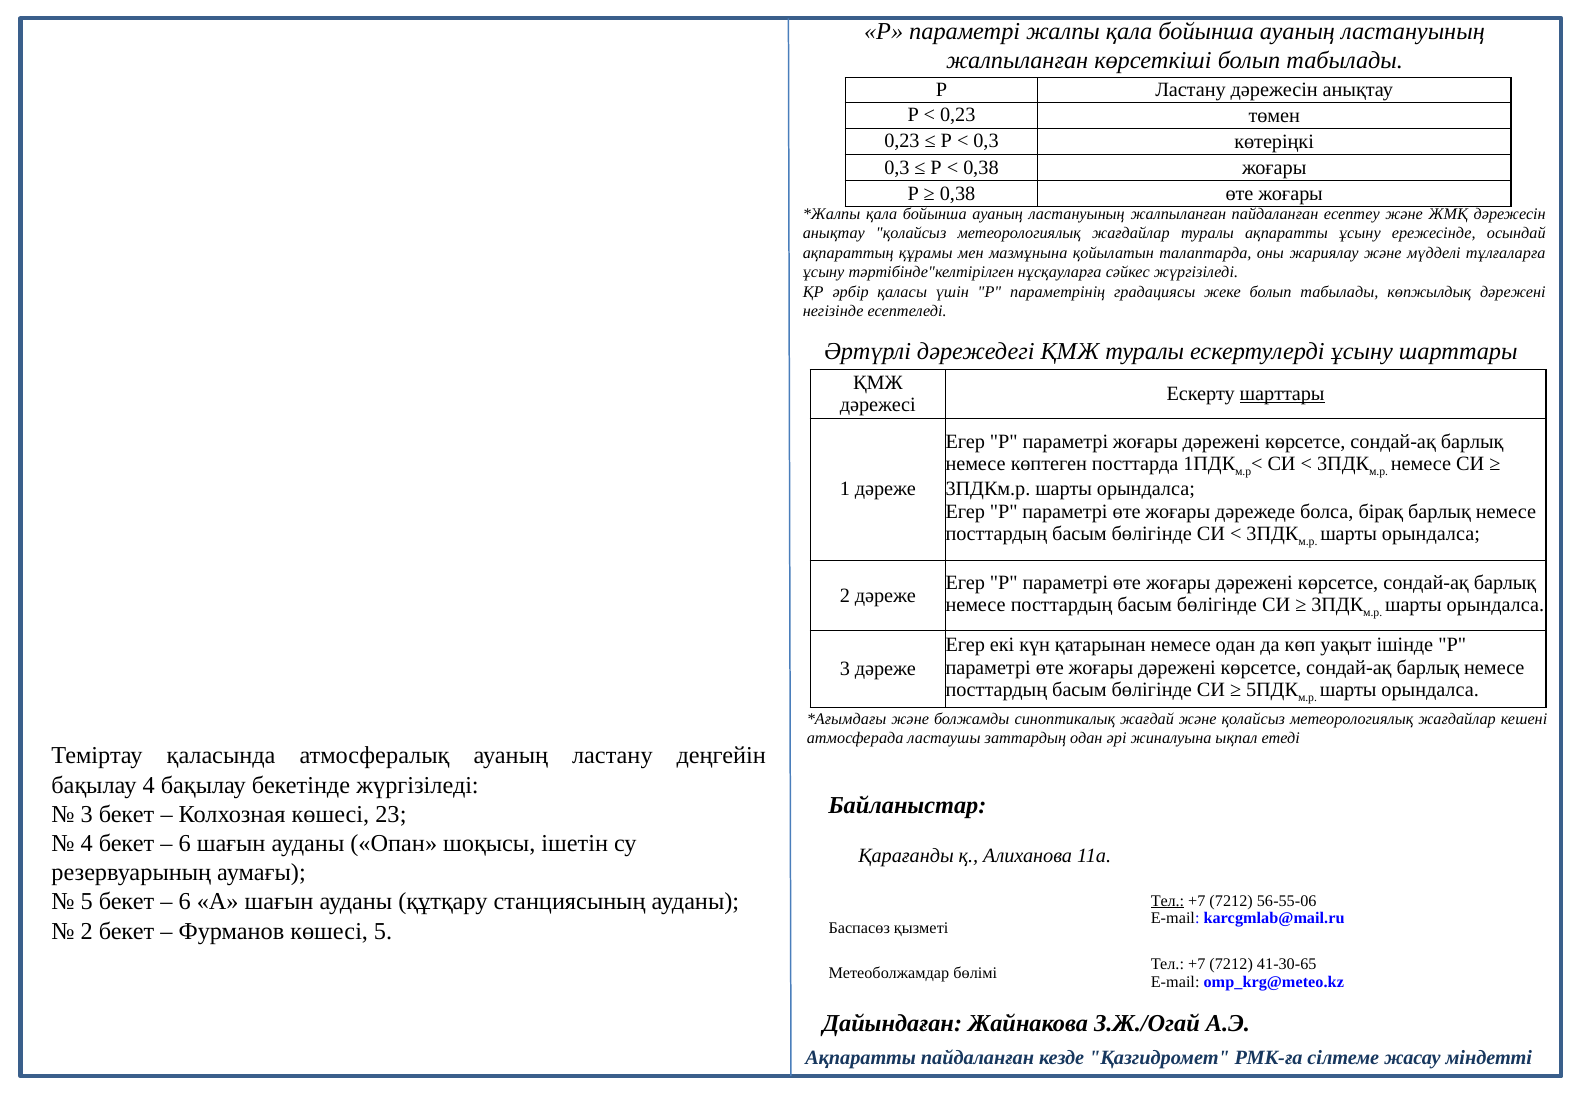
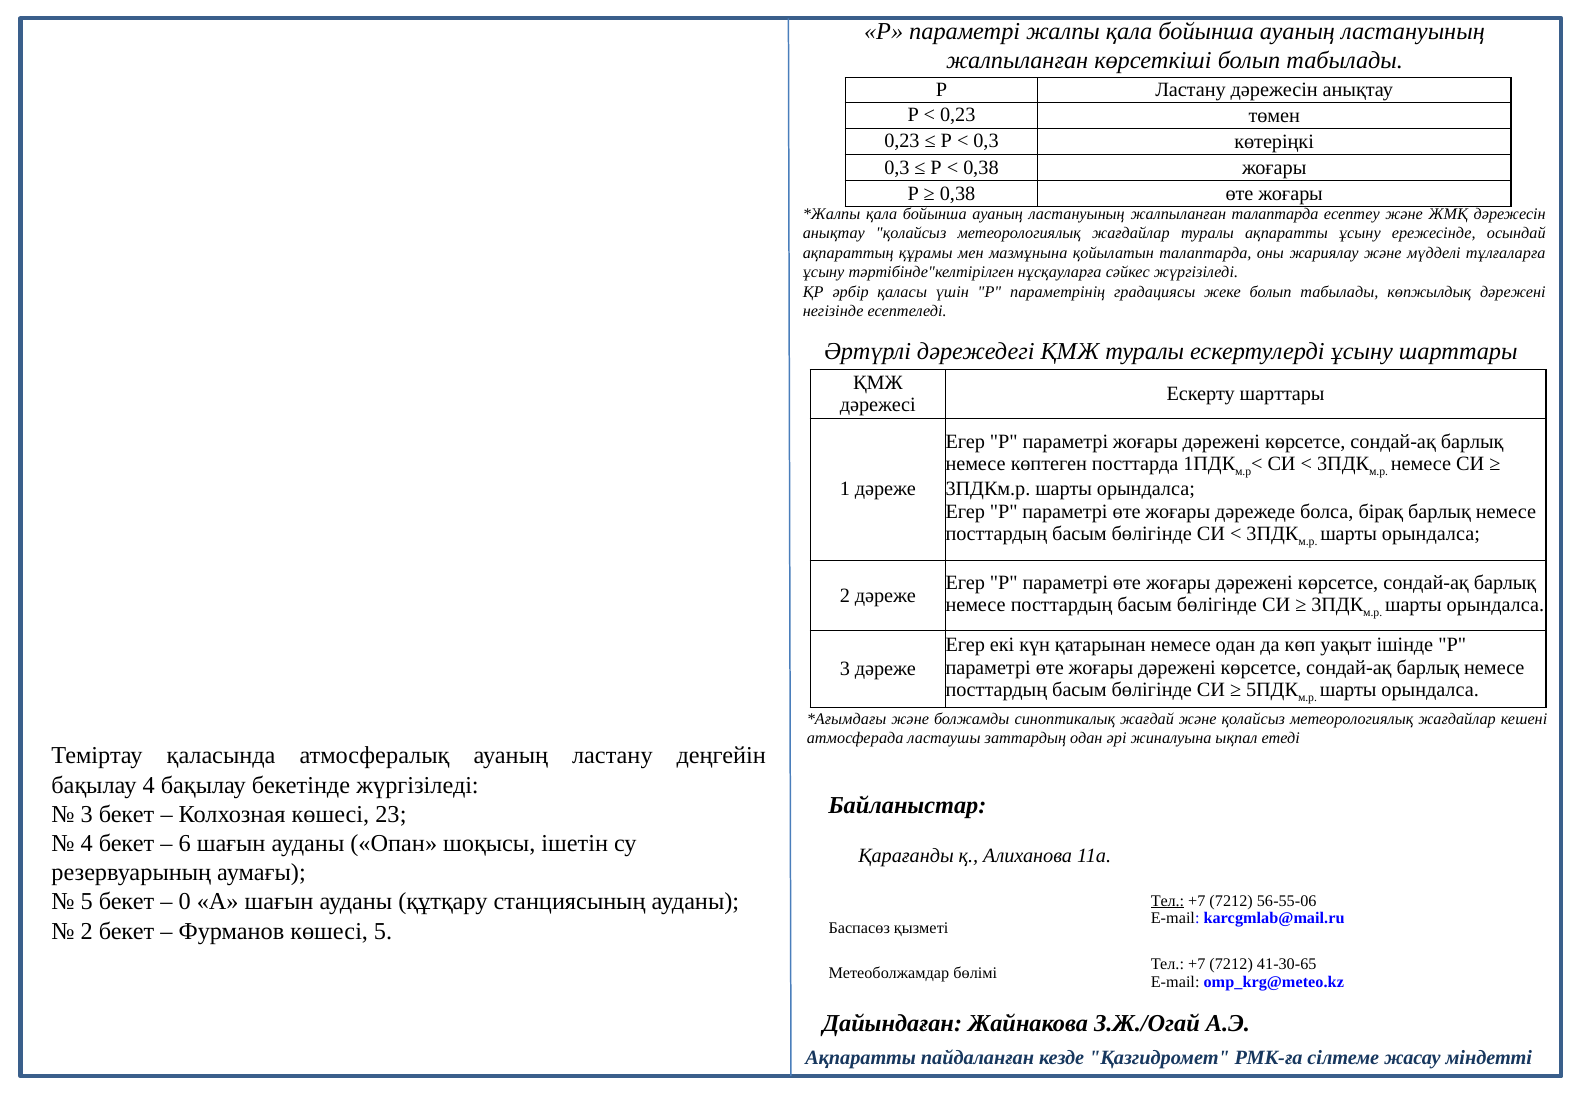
жалпыланған пайдаланған: пайдаланған -> талаптарда (1275, 214)
шарттары underline: present -> none (1282, 394)
6: 6 -> 0 (185, 902)
